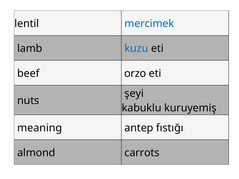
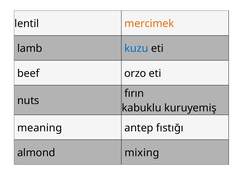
mercimek colour: blue -> orange (149, 24)
şeyi: şeyi -> fırın (134, 94)
carrots: carrots -> mixing (142, 153)
